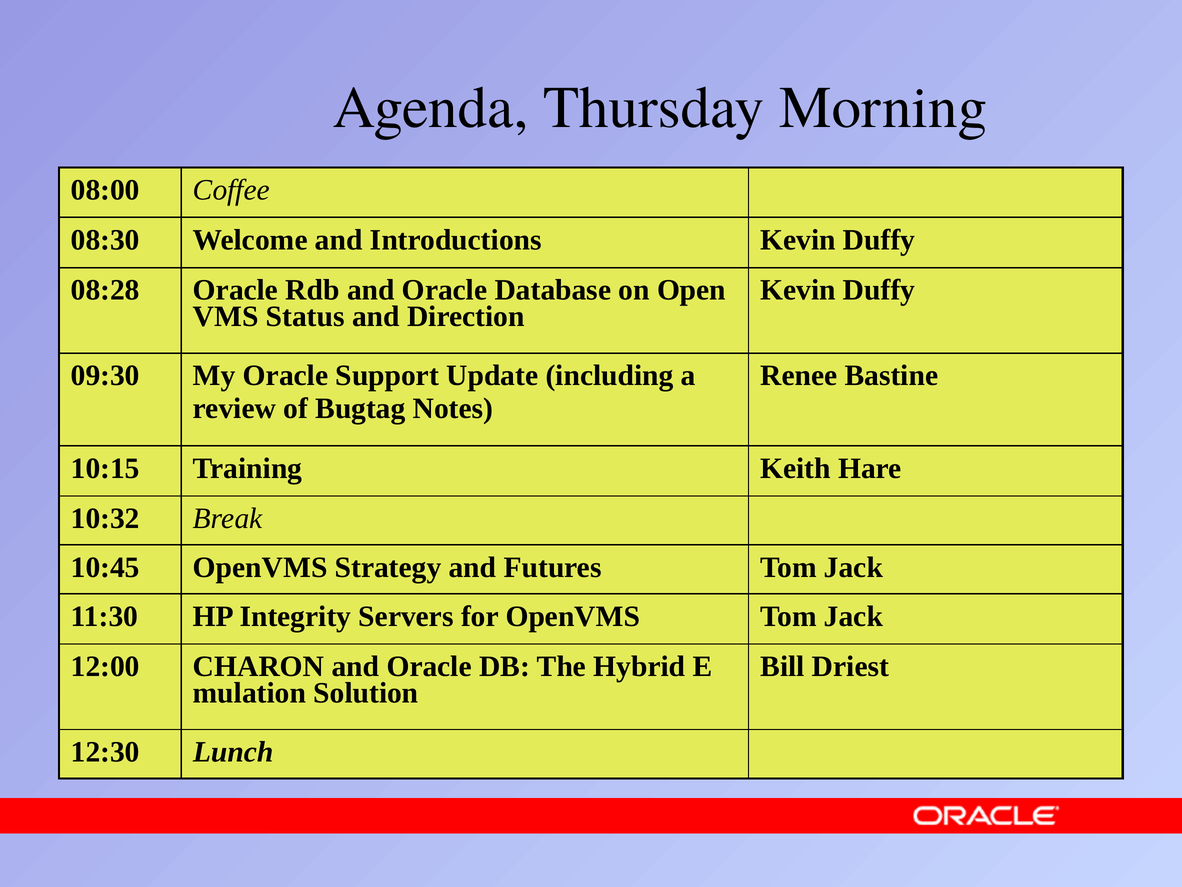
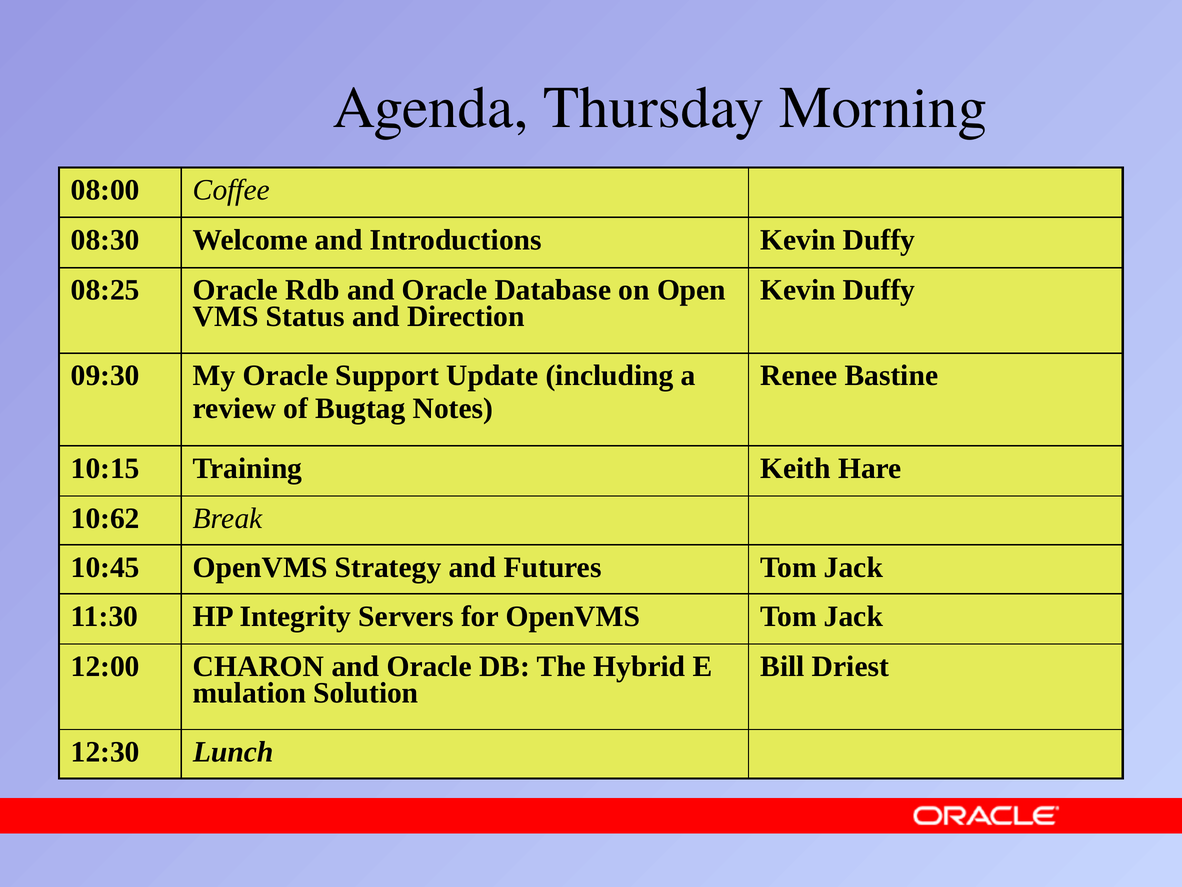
08:28: 08:28 -> 08:25 (105, 290)
10:32: 10:32 -> 10:62 (105, 518)
